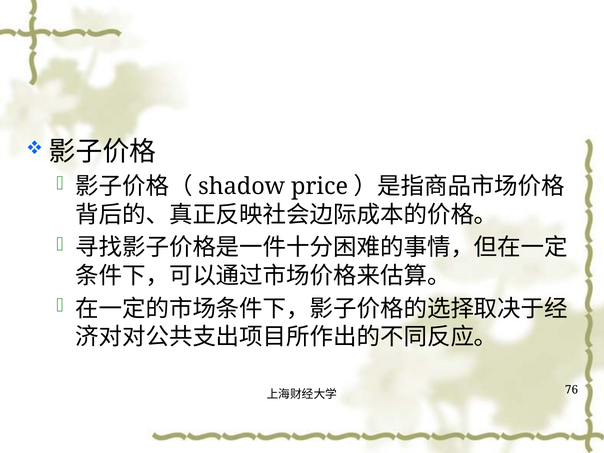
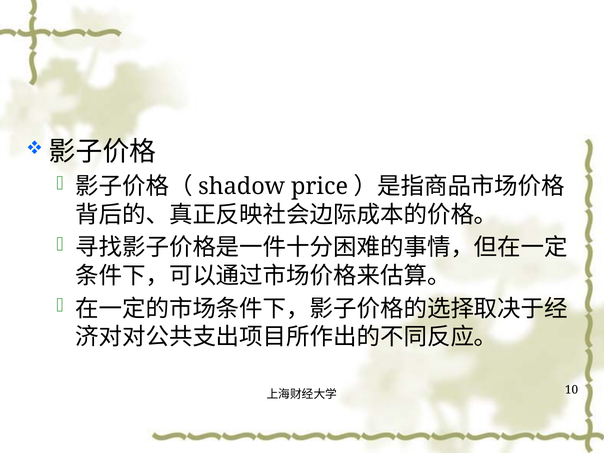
76: 76 -> 10 (572, 390)
